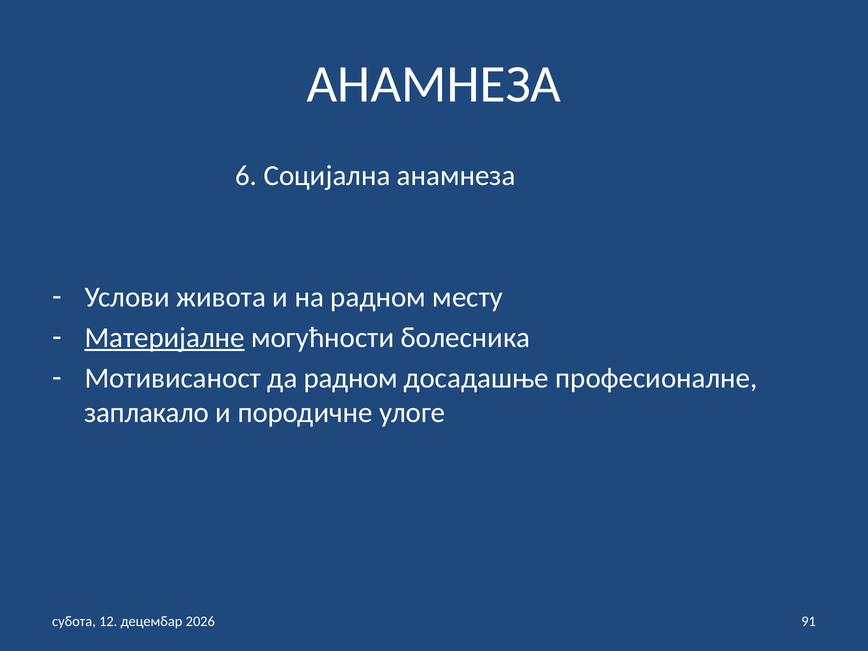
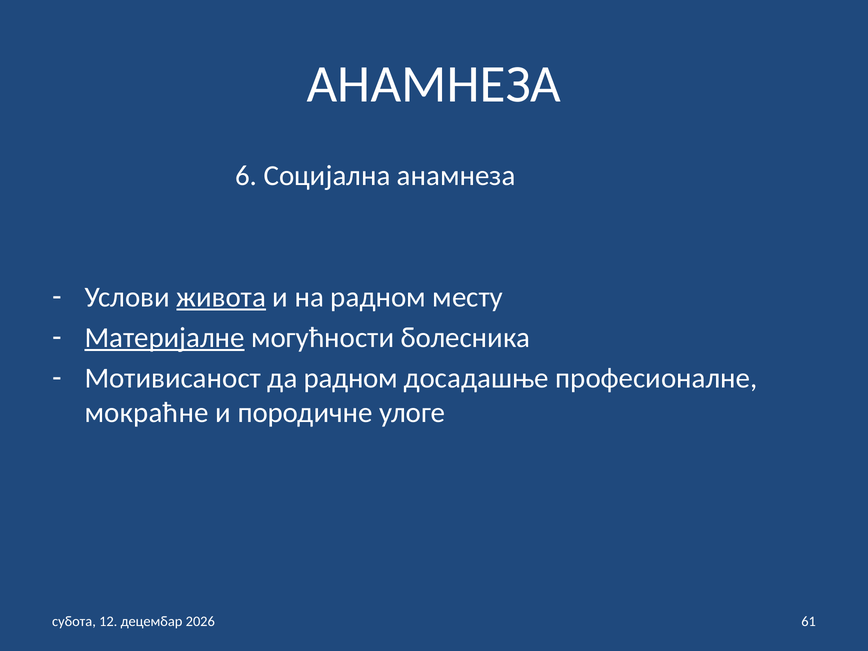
живота underline: none -> present (221, 297)
заплакало: заплакало -> мокраћне (147, 413)
91: 91 -> 61 (809, 622)
